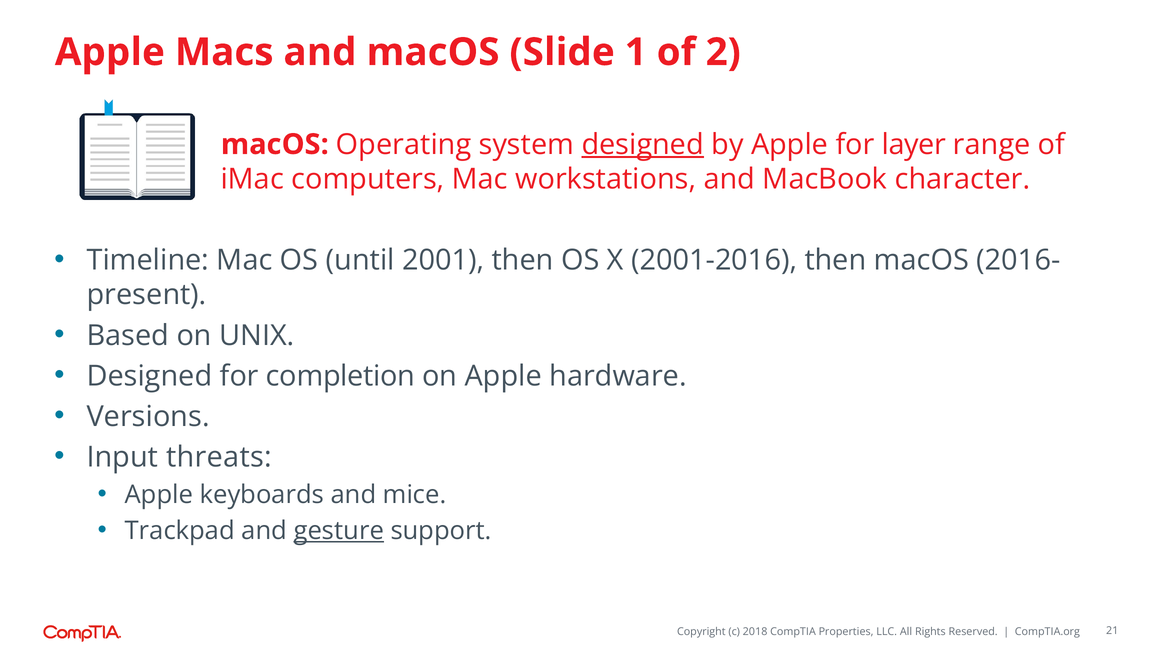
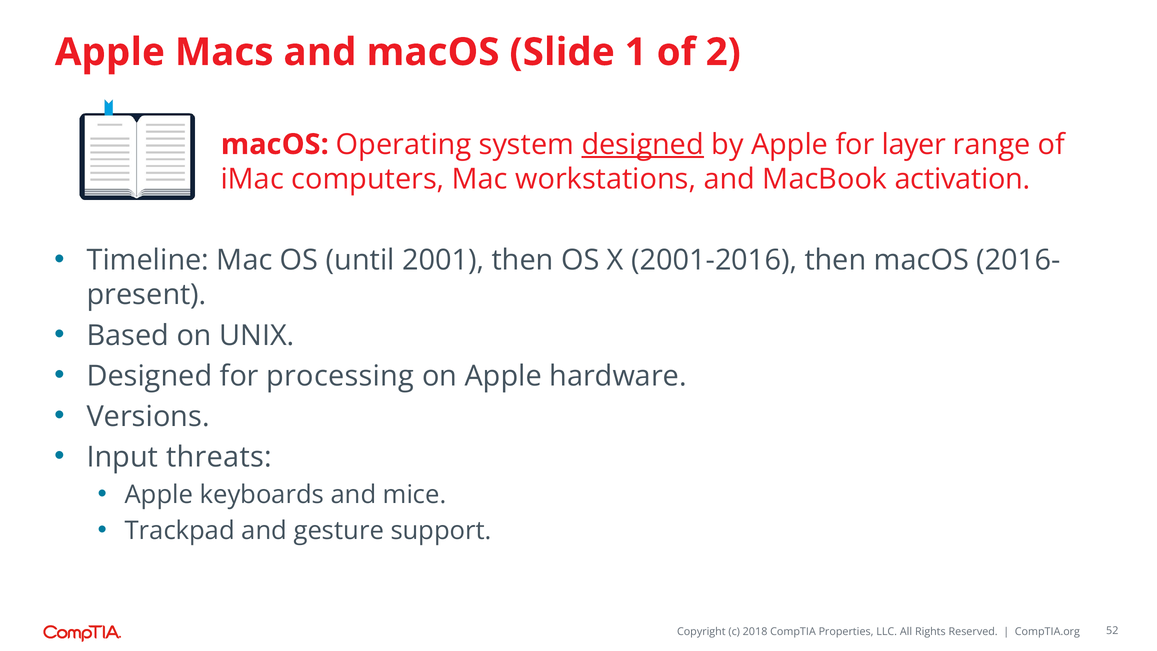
character: character -> activation (963, 179)
completion: completion -> processing (340, 376)
gesture underline: present -> none (339, 531)
21: 21 -> 52 (1112, 630)
